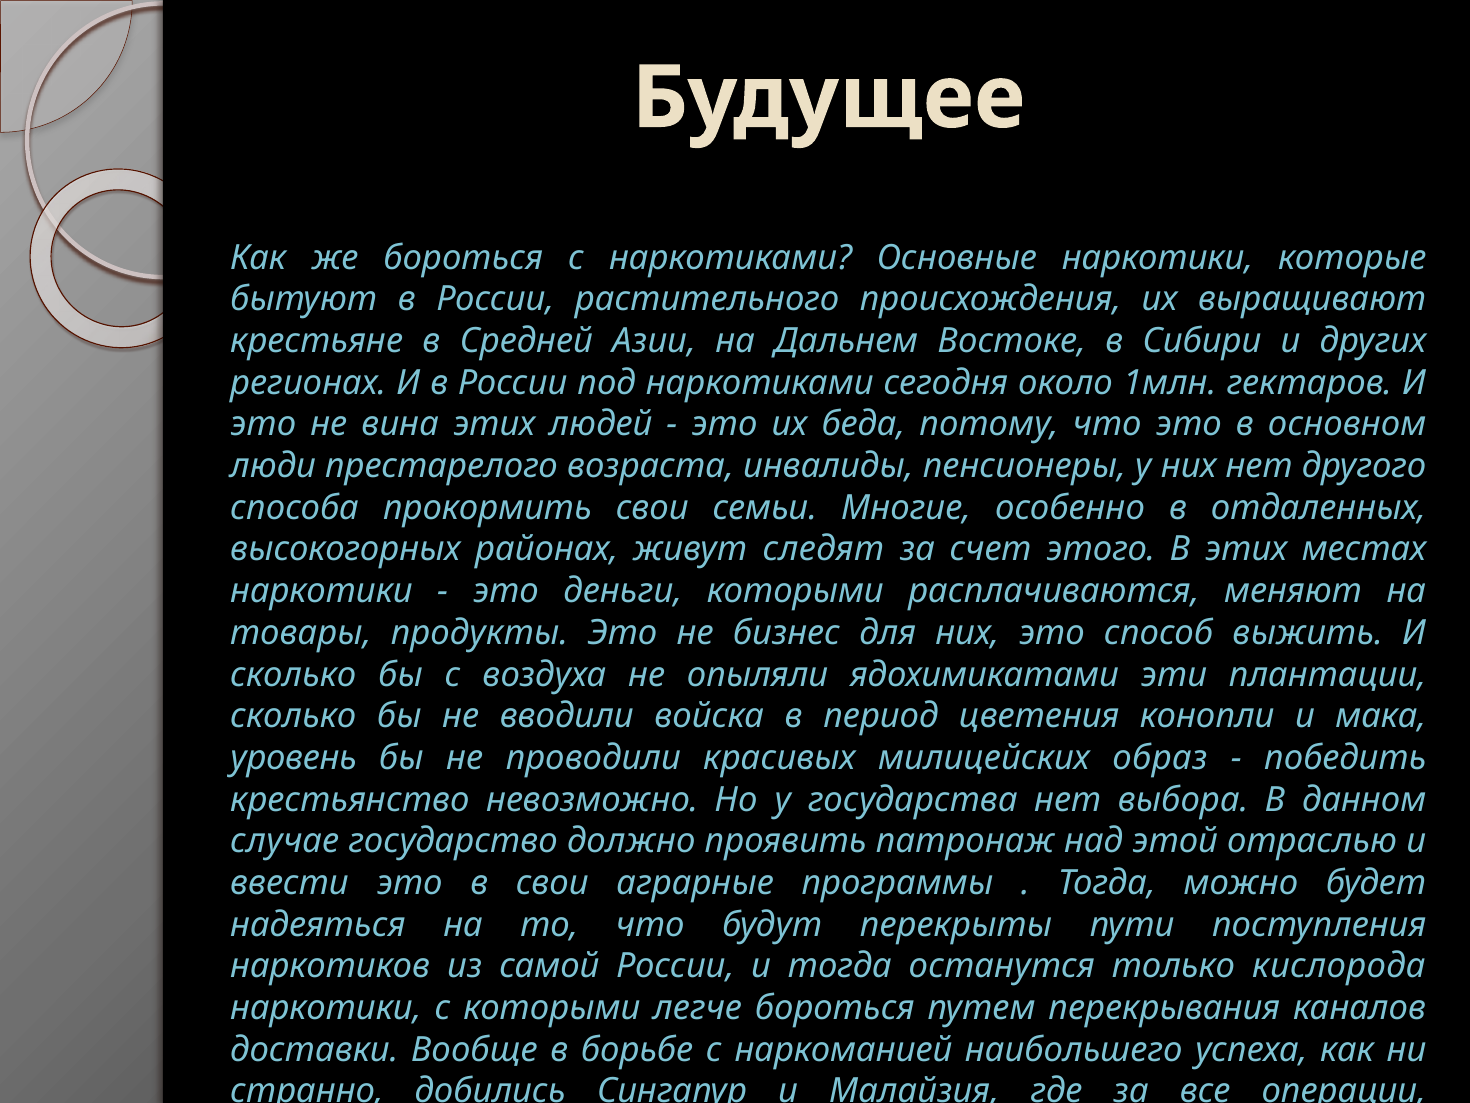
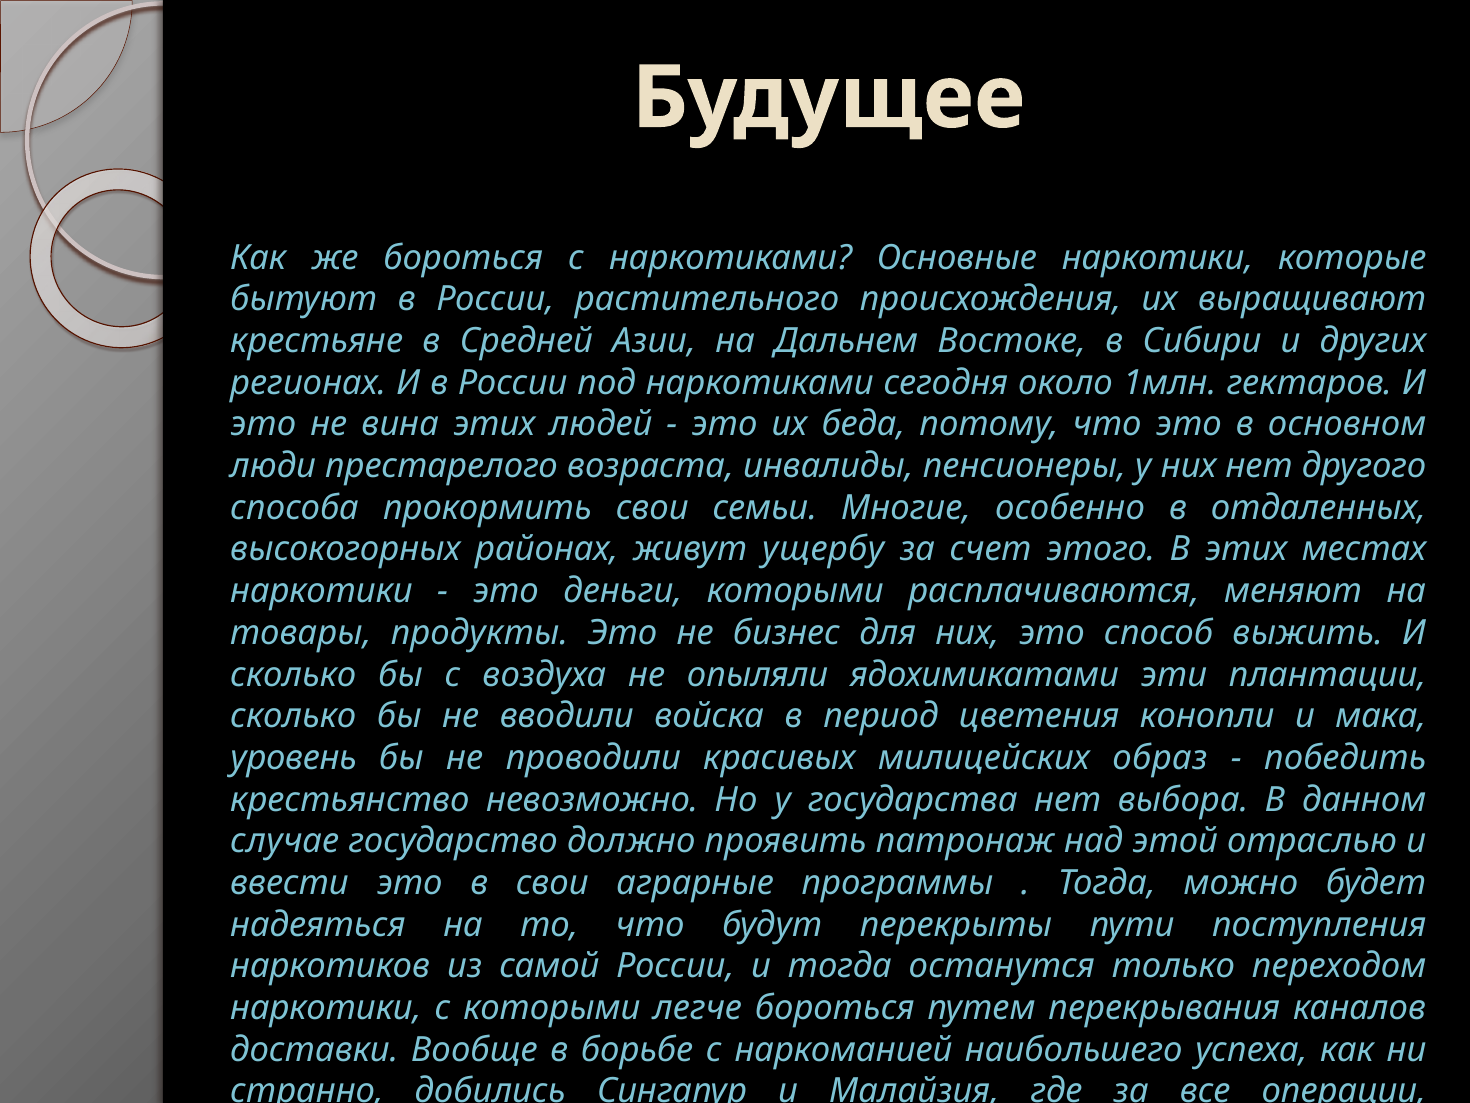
следят: следят -> ущербу (823, 549)
кислорода: кислорода -> переходом (1339, 966)
